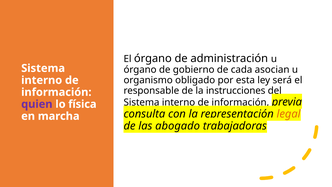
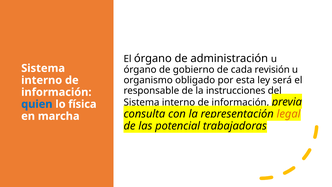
asocian: asocian -> revisión (272, 70)
quien colour: purple -> blue (37, 104)
abogado: abogado -> potencial (178, 126)
